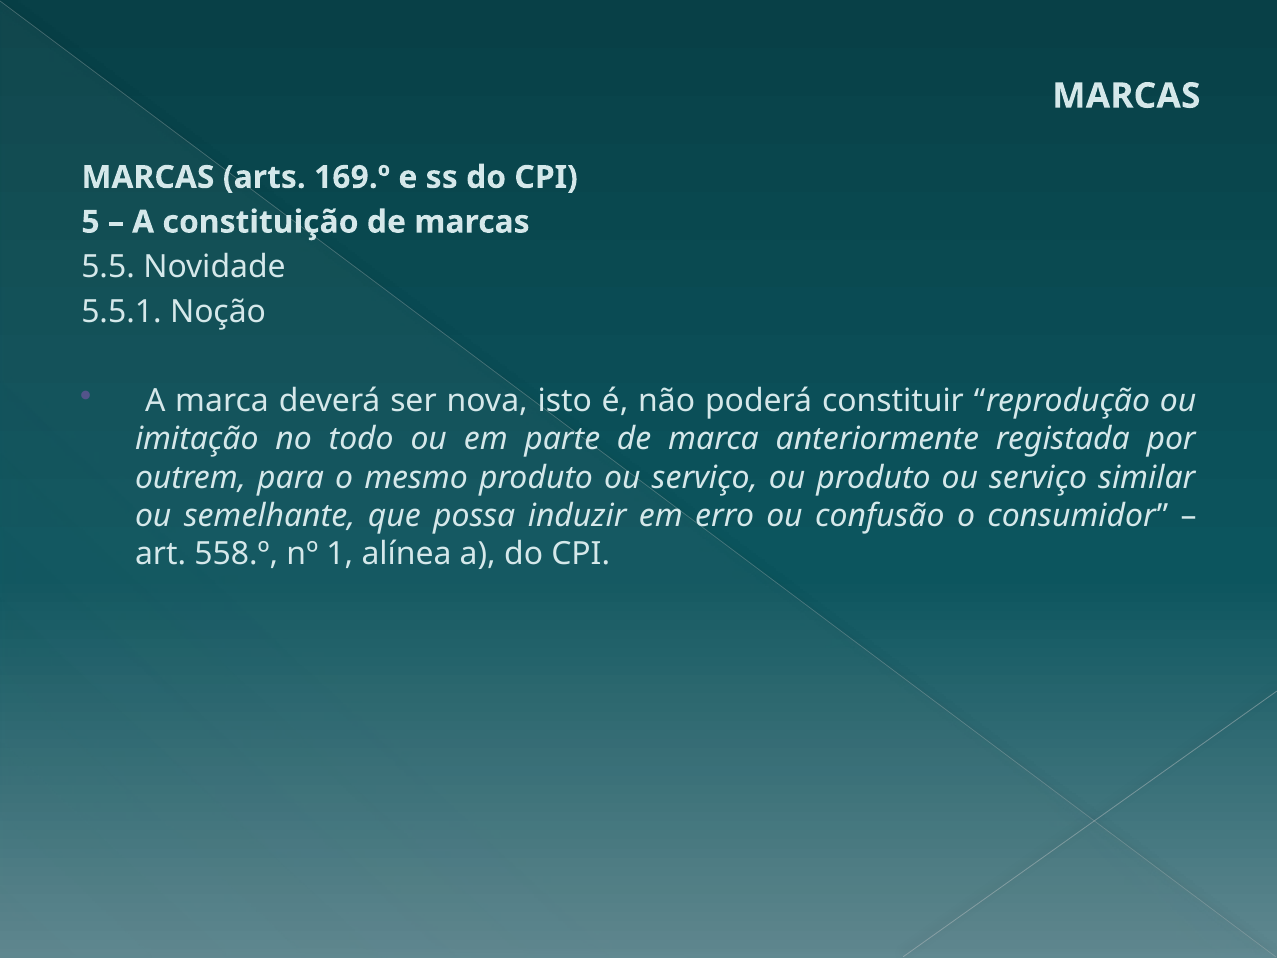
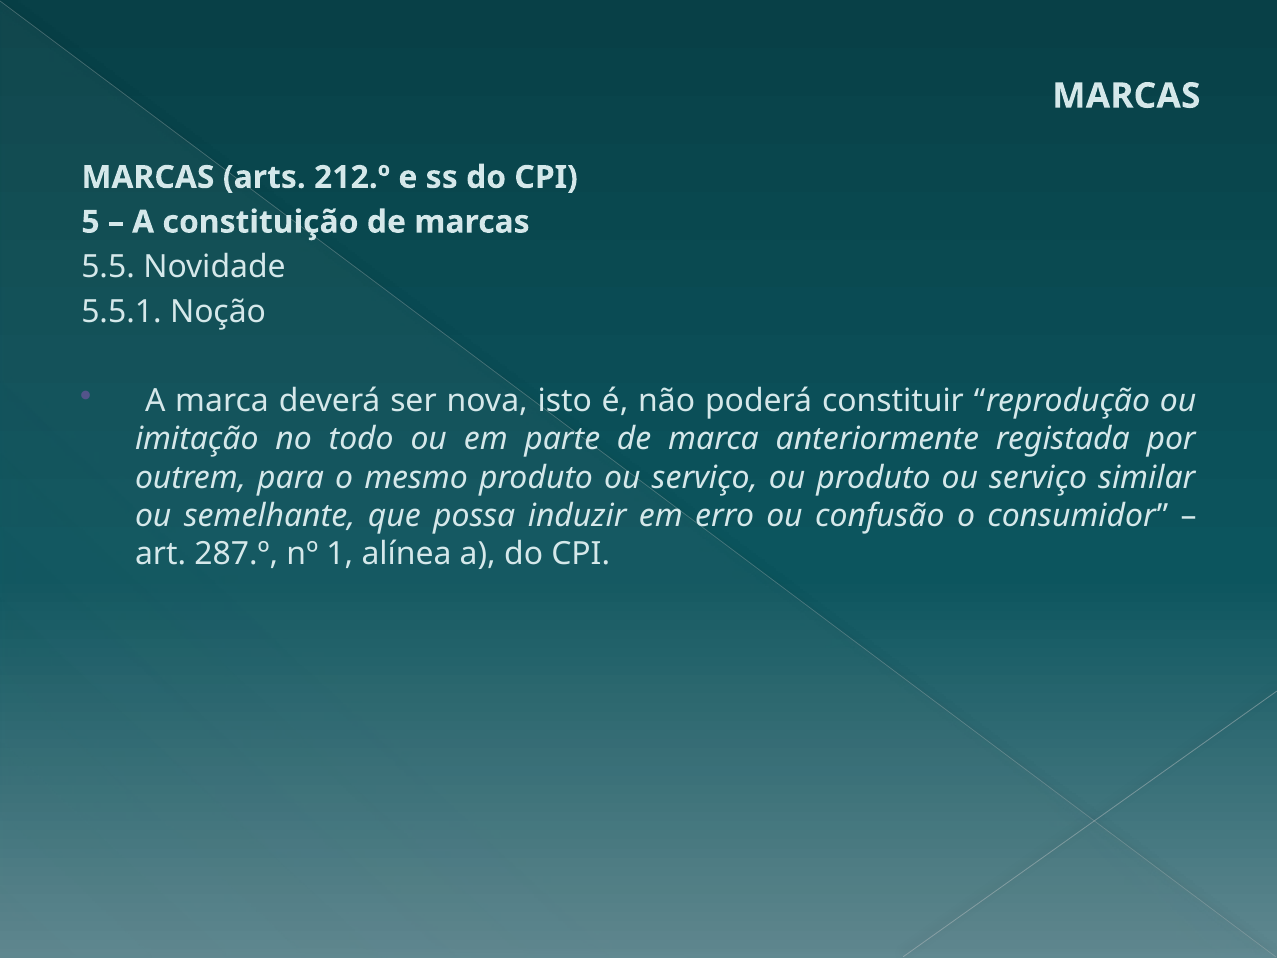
169.º: 169.º -> 212.º (352, 177)
558.º: 558.º -> 287.º (236, 554)
